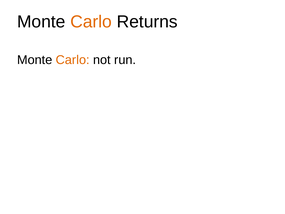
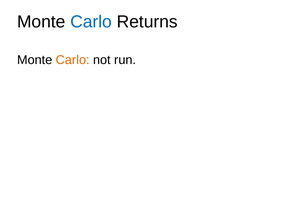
Carlo colour: orange -> blue (91, 22)
